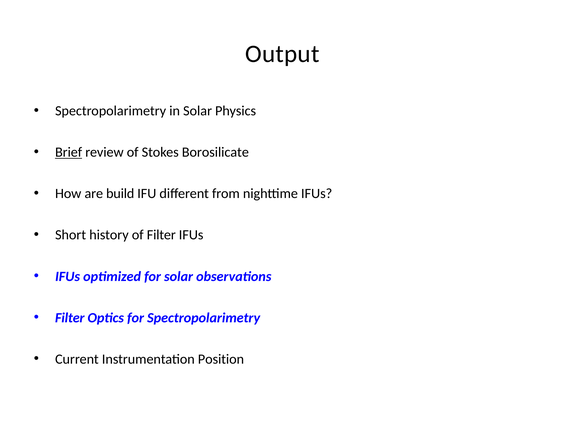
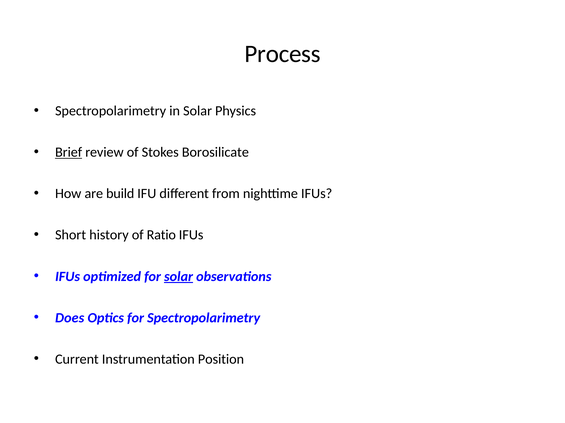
Output: Output -> Process (283, 54)
of Filter: Filter -> Ratio (161, 235)
solar underline: none -> present (179, 277)
Filter: Filter -> Does (70, 318)
